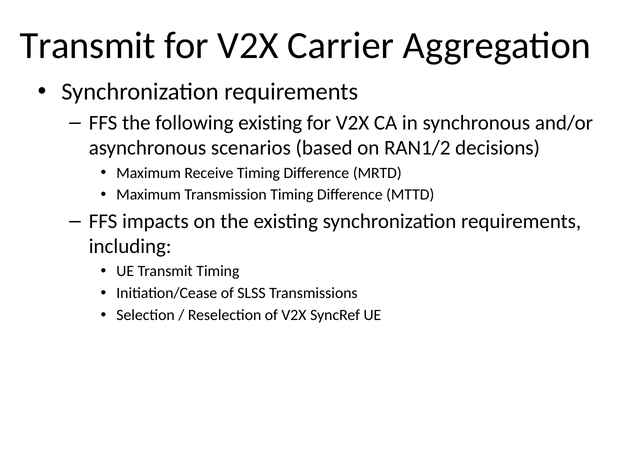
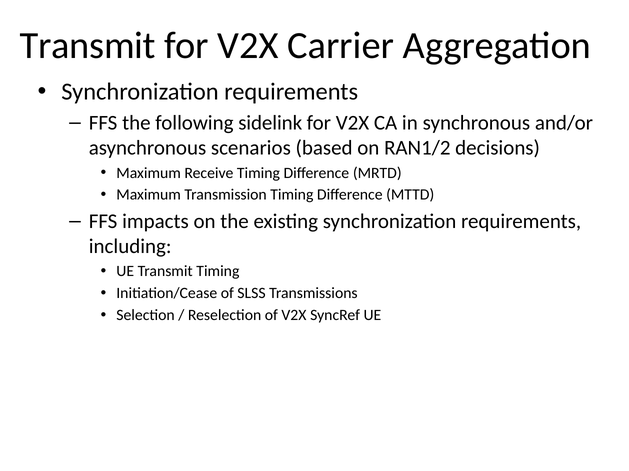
following existing: existing -> sidelink (270, 123)
